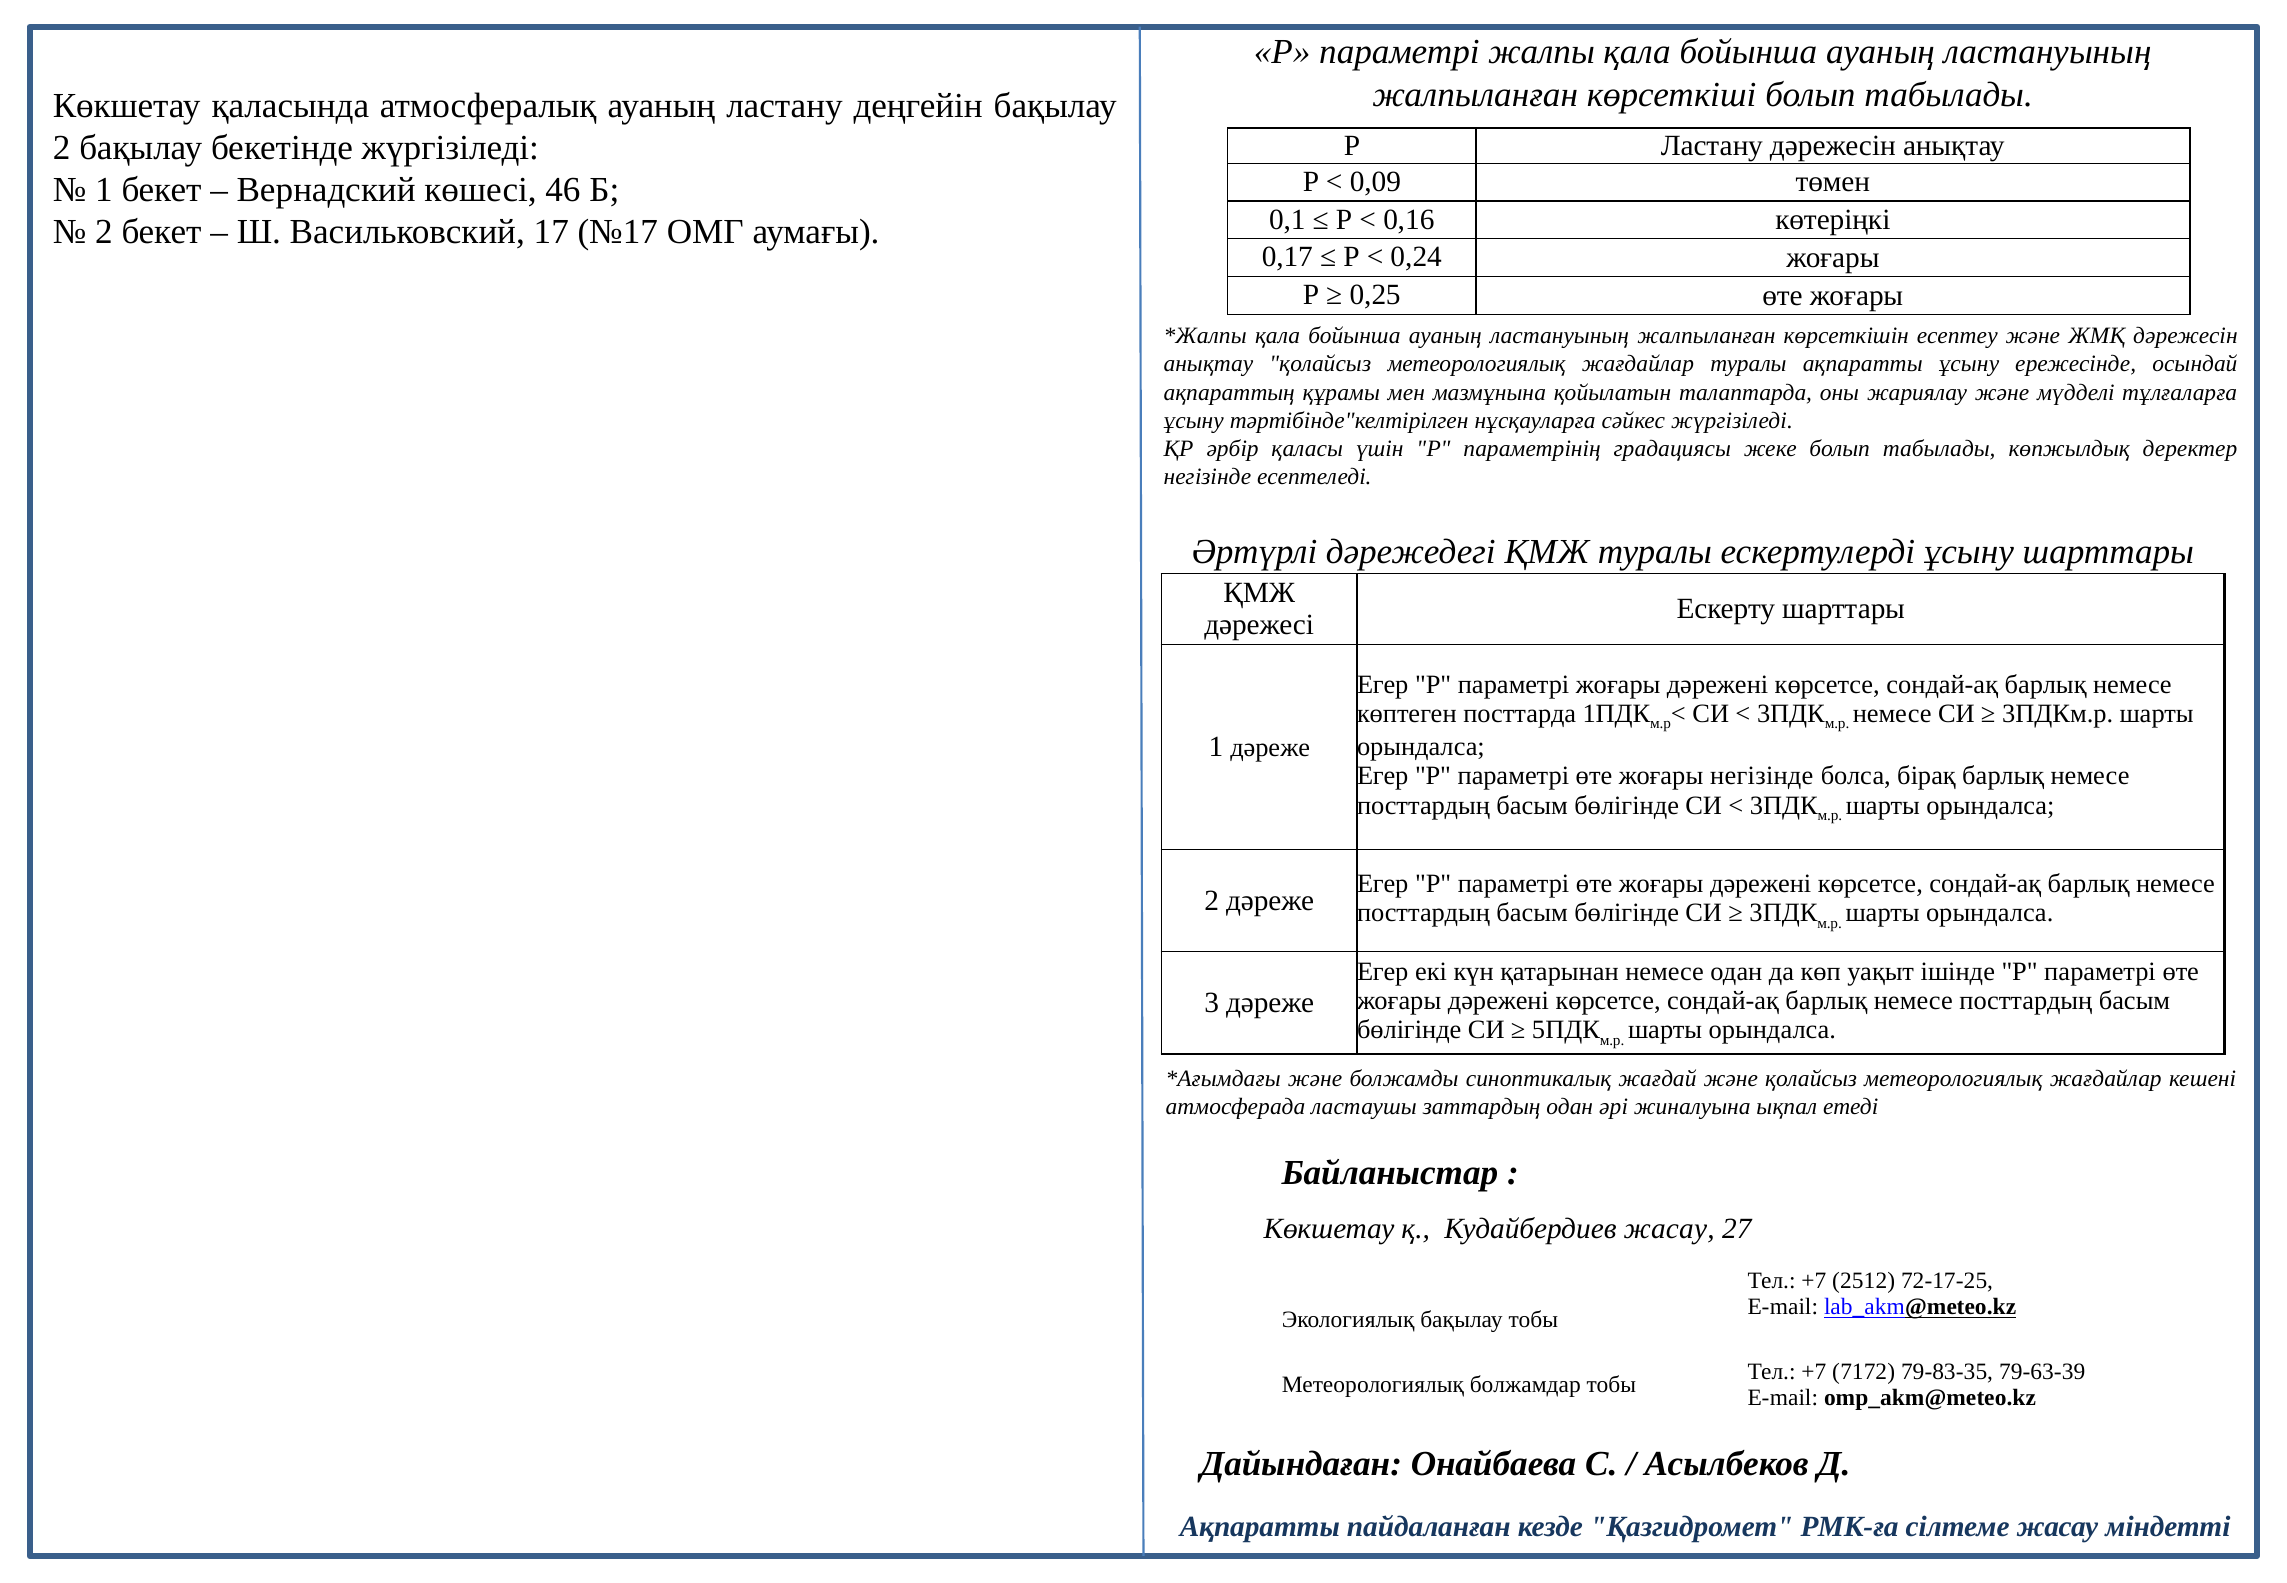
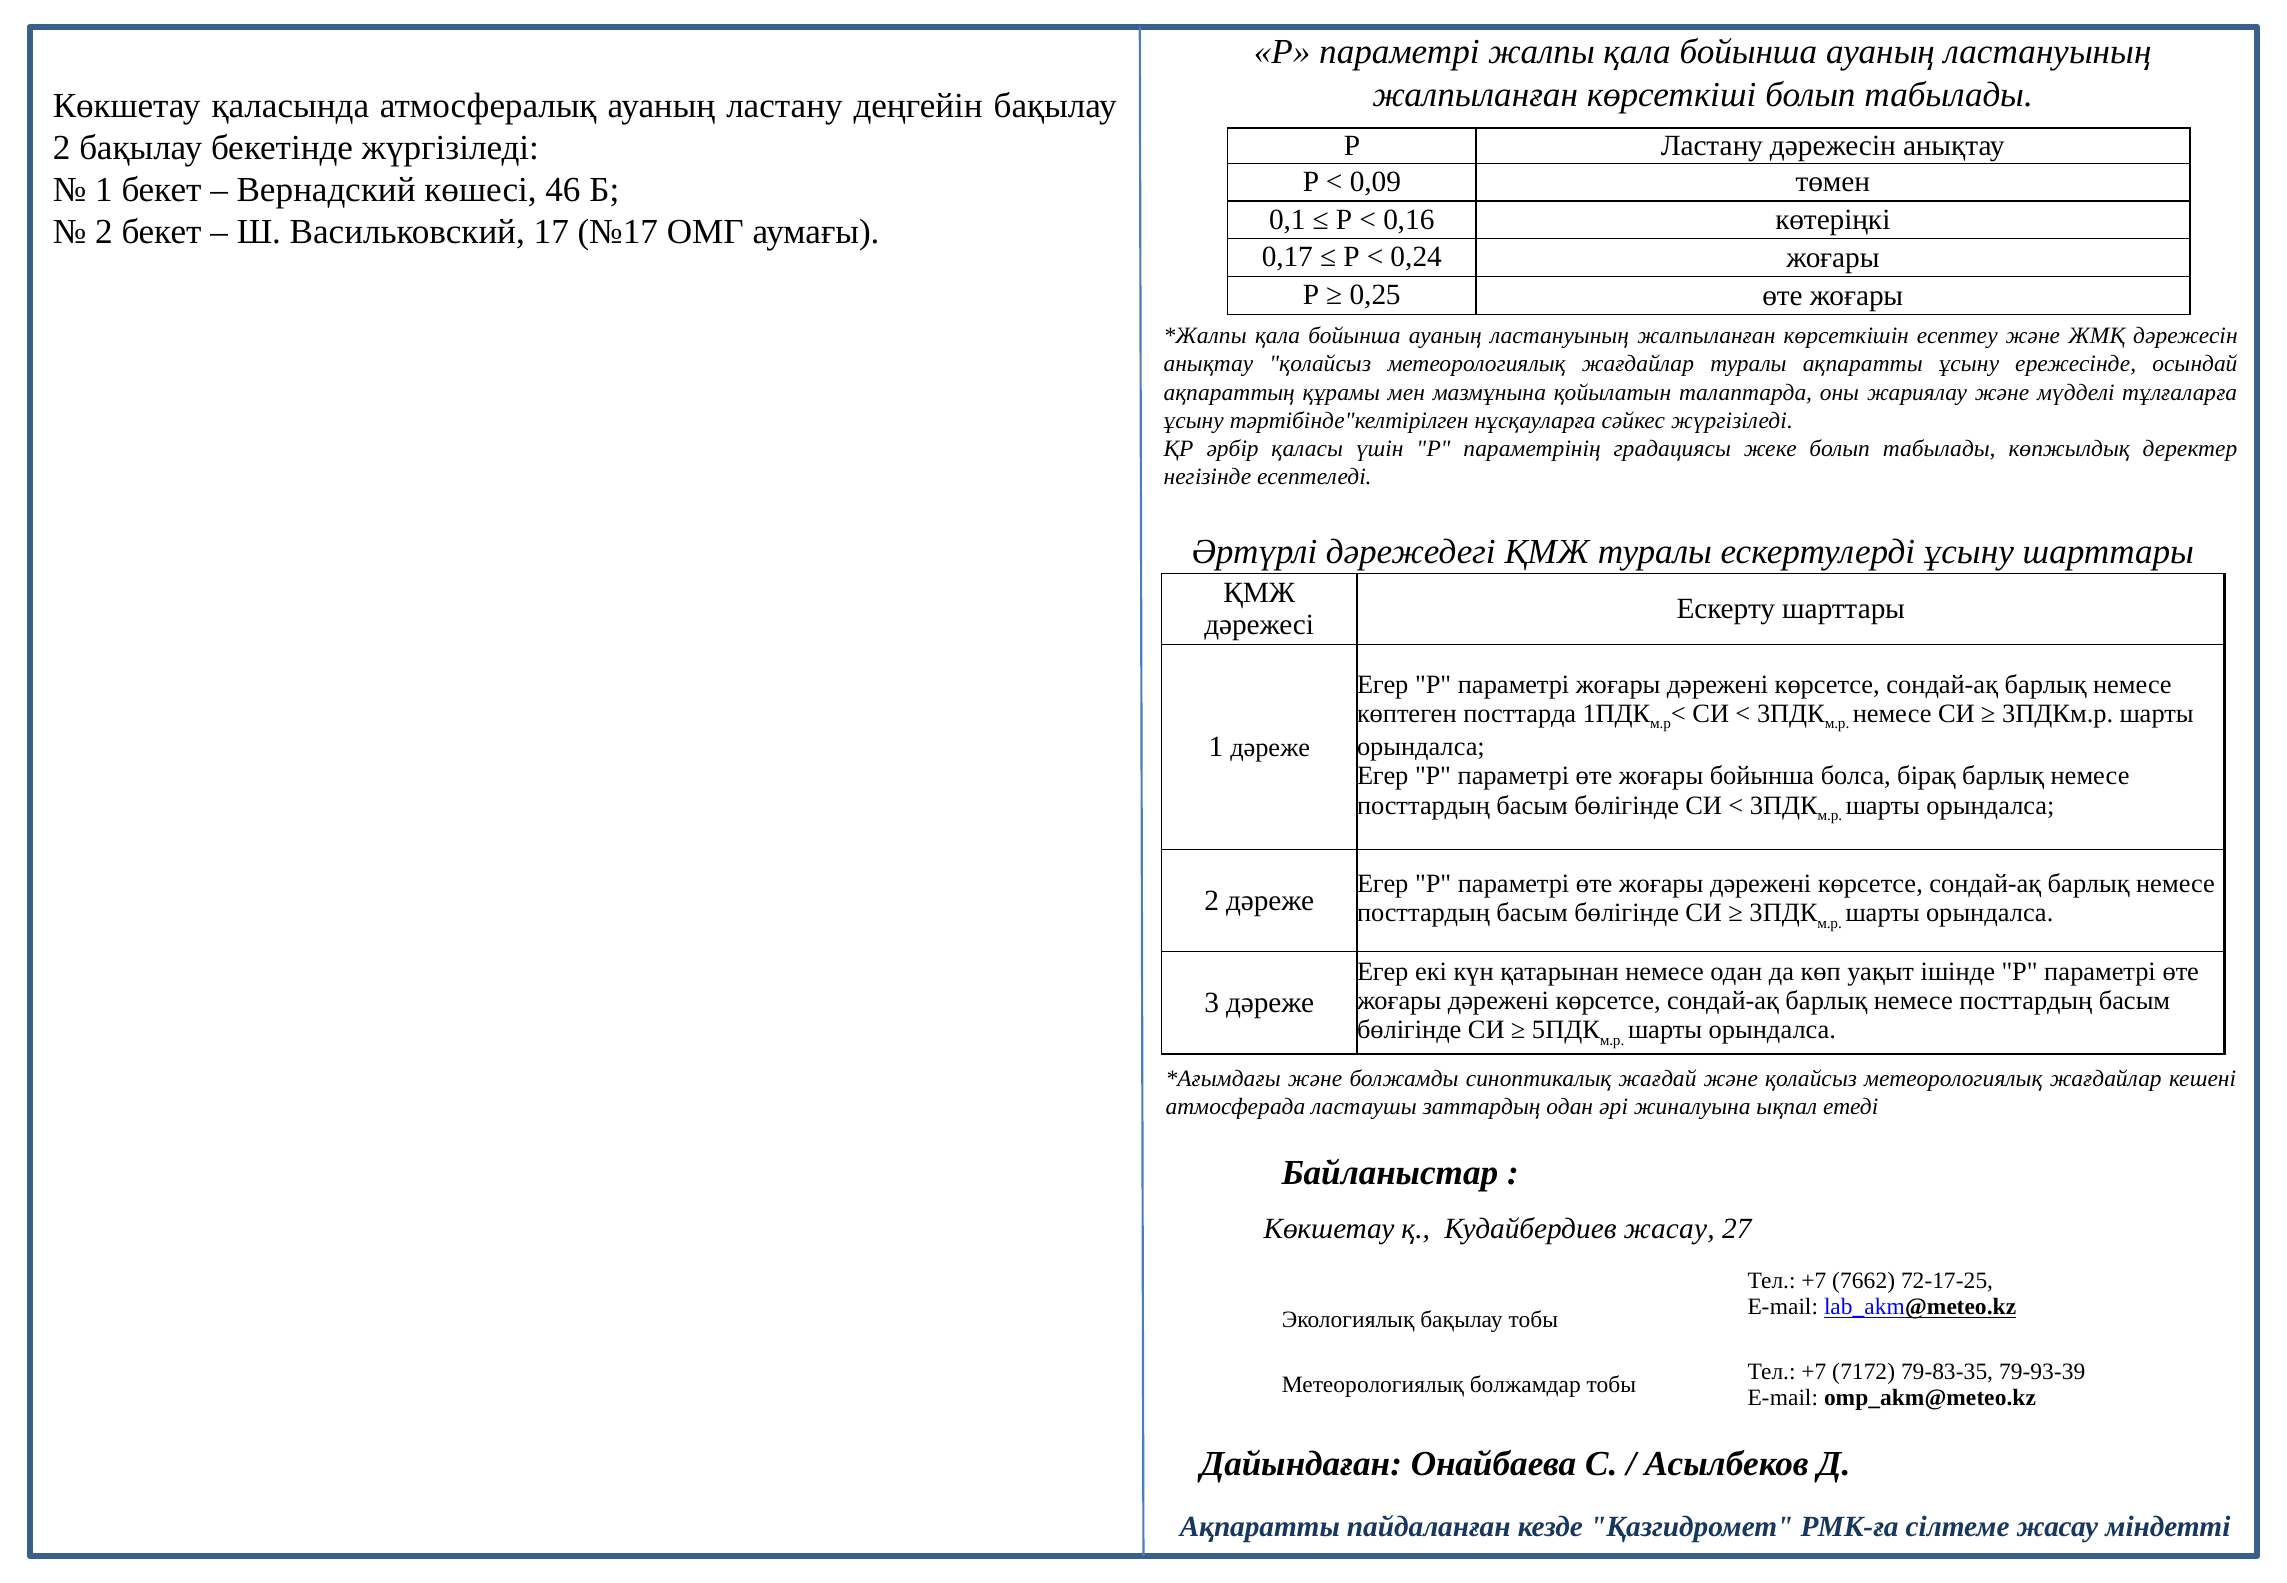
жоғары негізінде: негізінде -> бойынша (1762, 776)
2512: 2512 -> 7662 (1864, 1281)
79-63-39: 79-63-39 -> 79-93-39 (2042, 1372)
